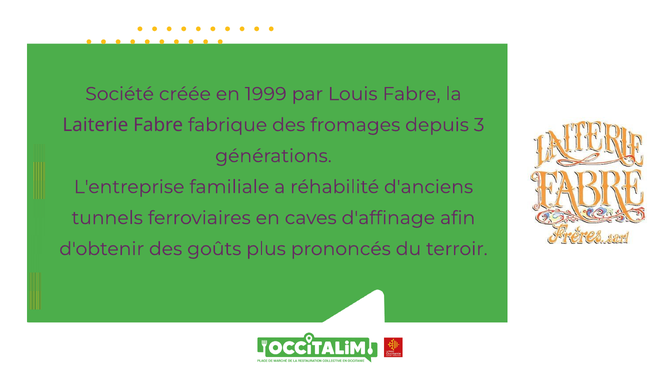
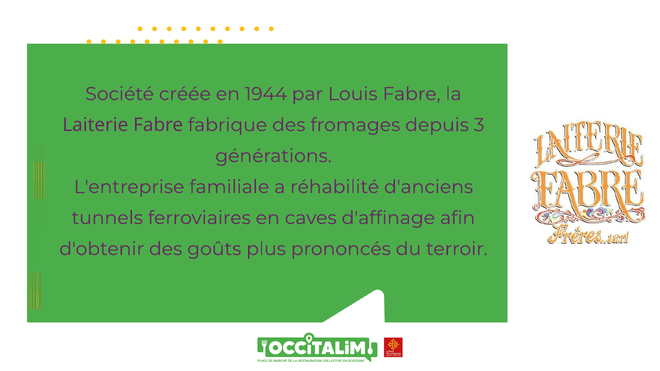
1999: 1999 -> 1944 (266, 94)
